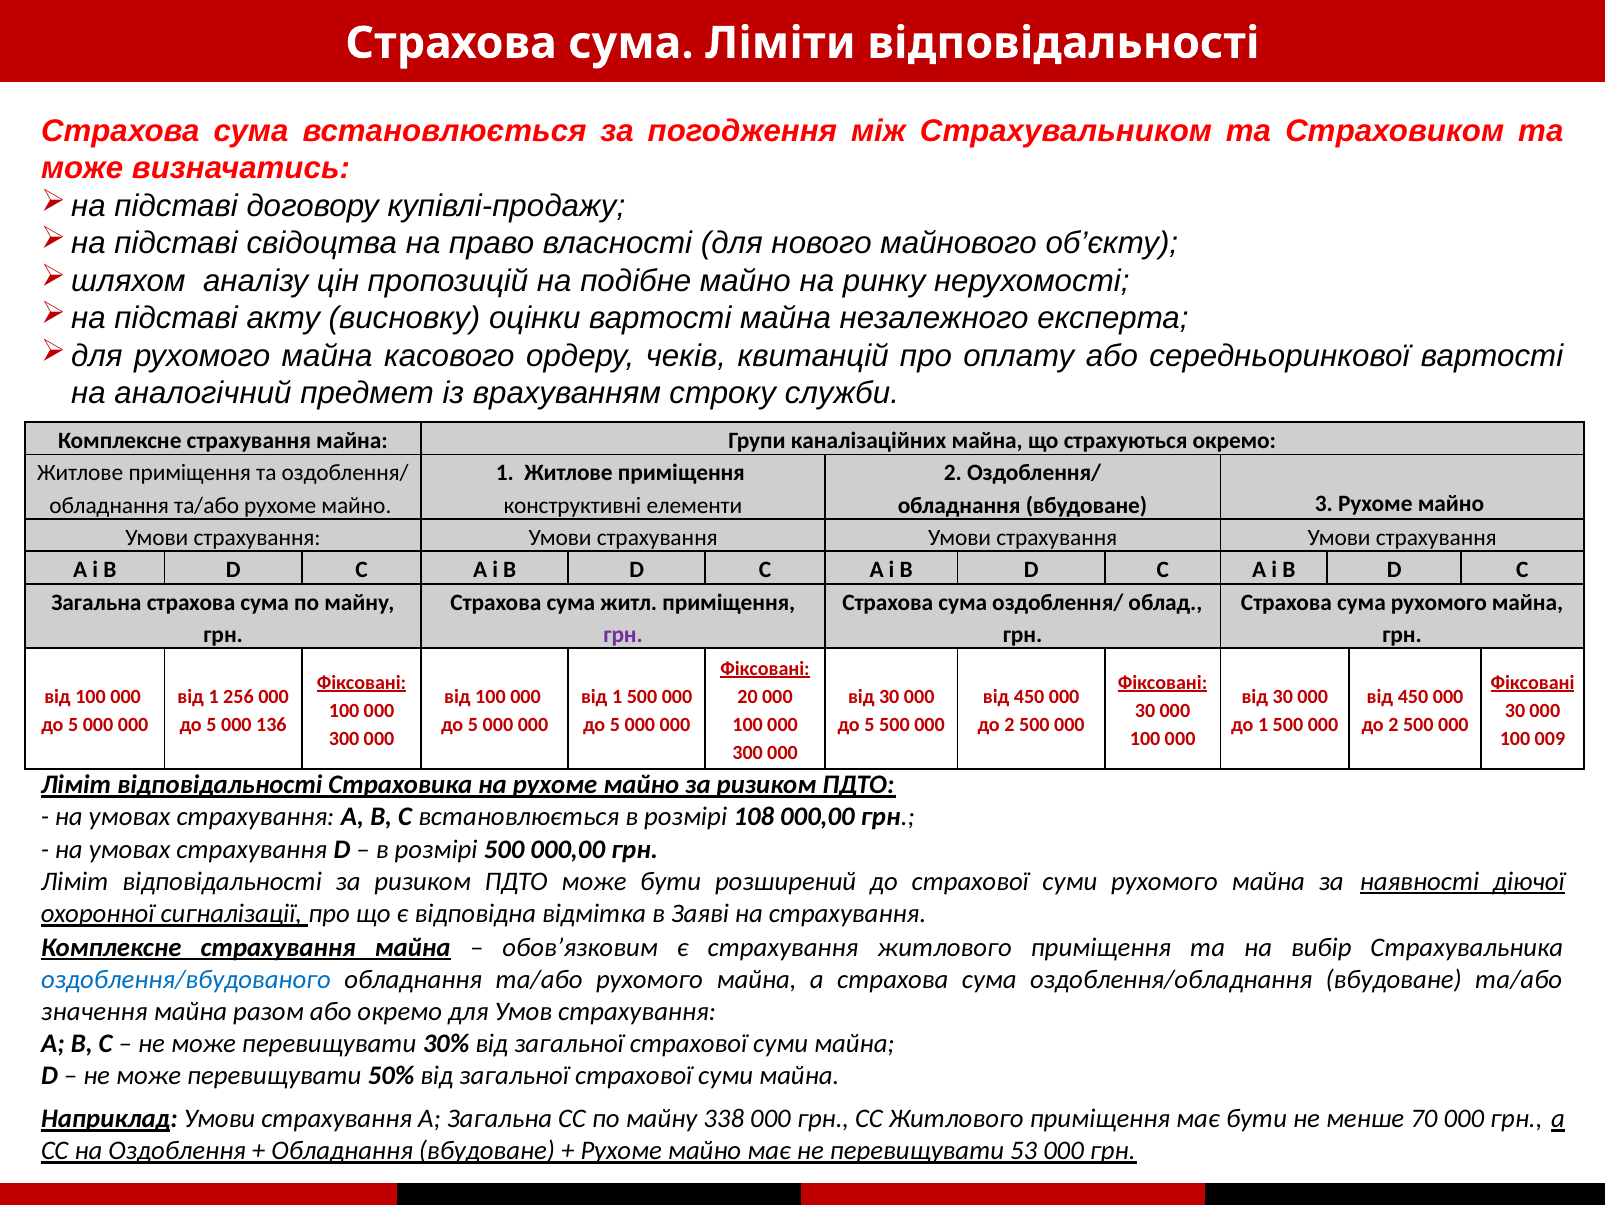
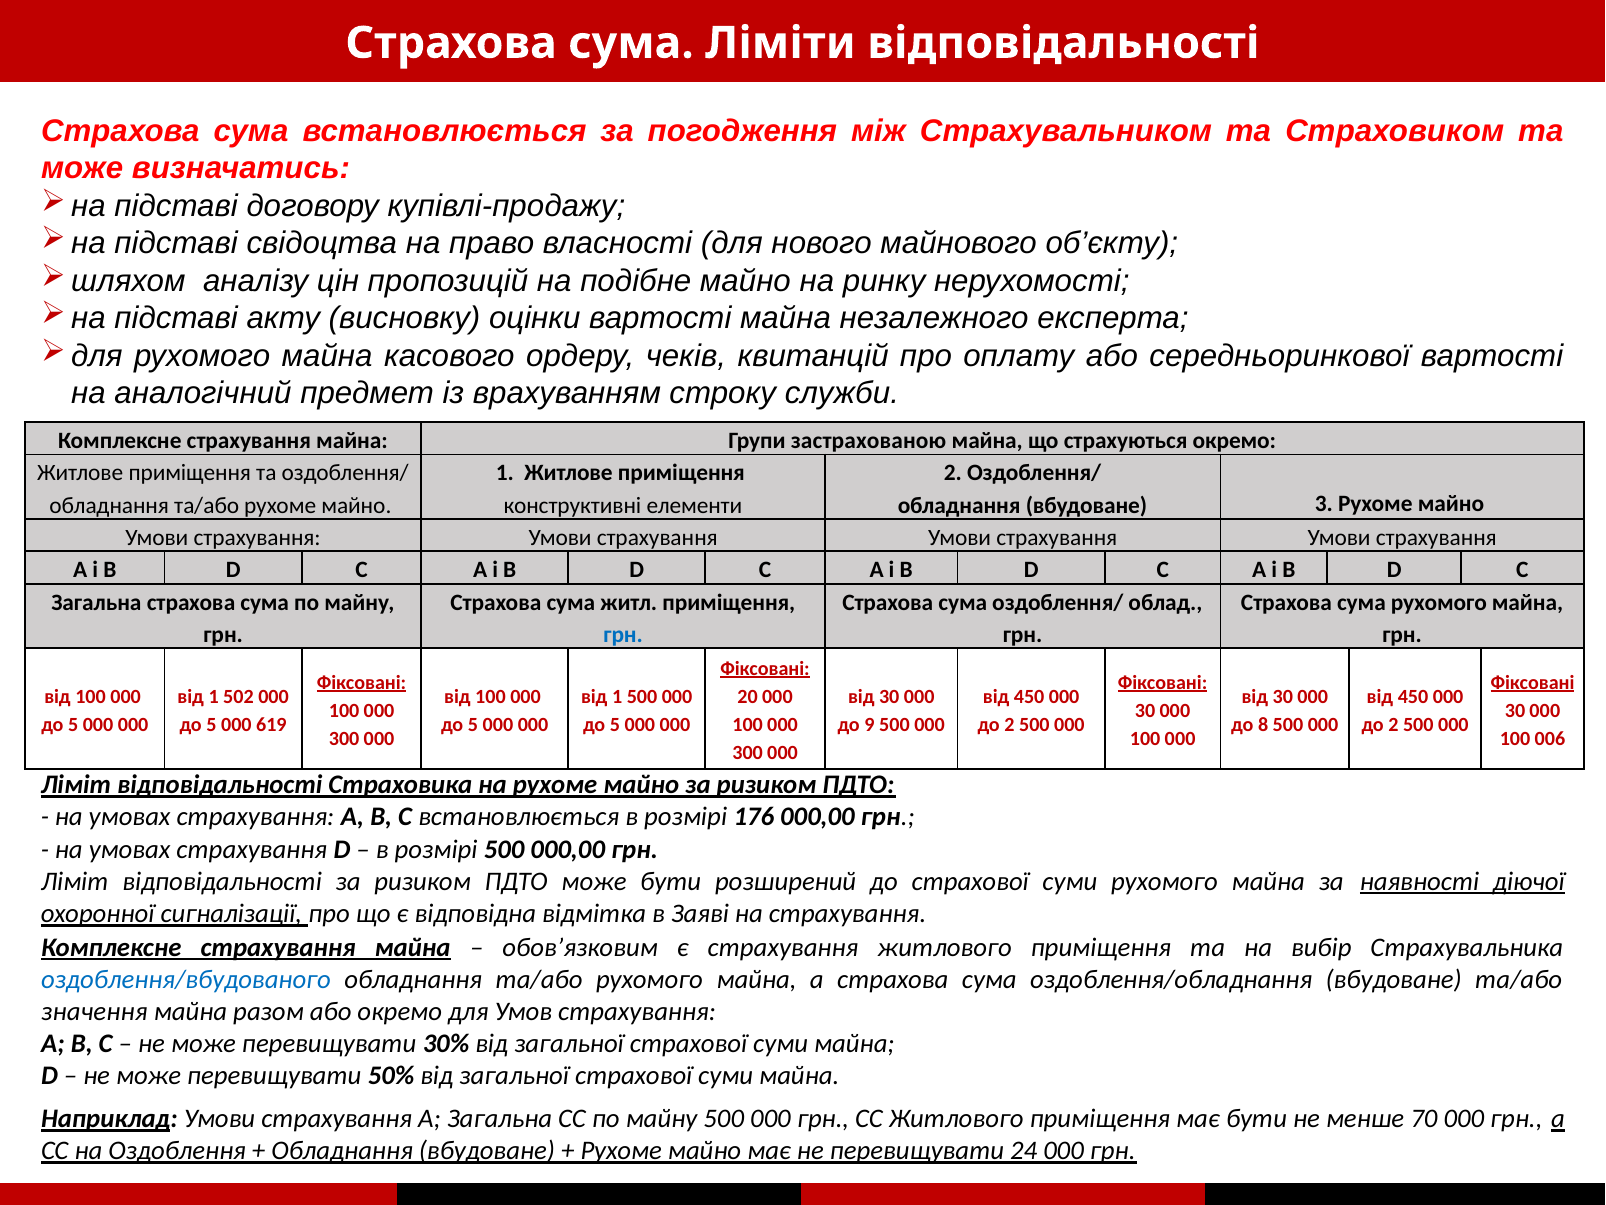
каналізаційних: каналізаційних -> застрахованою (869, 441)
грн colour: purple -> blue (623, 635)
256: 256 -> 502 (239, 696)
136: 136 -> 619 (271, 724)
5: 5 -> 9 (870, 724)
до 1: 1 -> 8 (1263, 724)
009: 009 -> 006 (1550, 738)
108: 108 -> 176 (754, 817)
майну 338: 338 -> 500 (724, 1118)
53: 53 -> 24 (1024, 1150)
